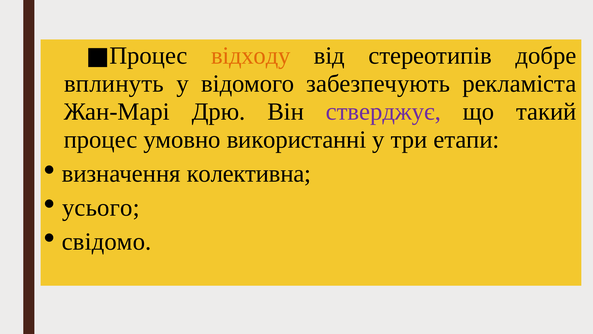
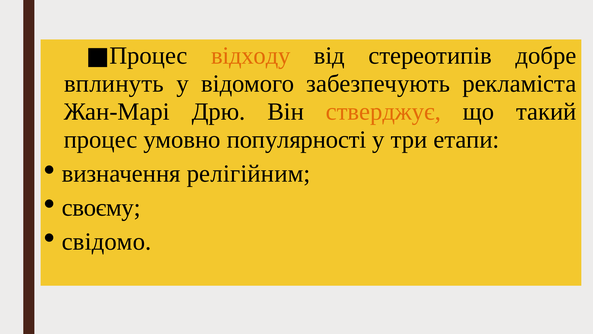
стверджує colour: purple -> orange (383, 111)
використанні: використанні -> популярності (297, 139)
колективна: колективна -> релігійним (249, 173)
усього: усього -> своєму (101, 207)
